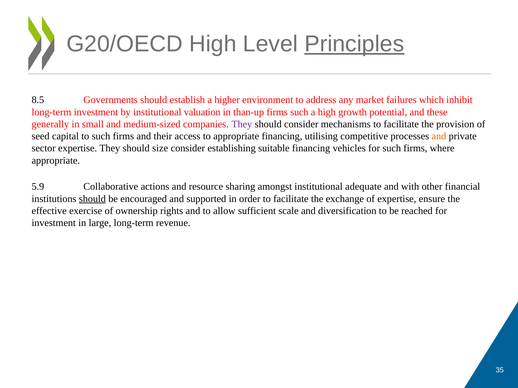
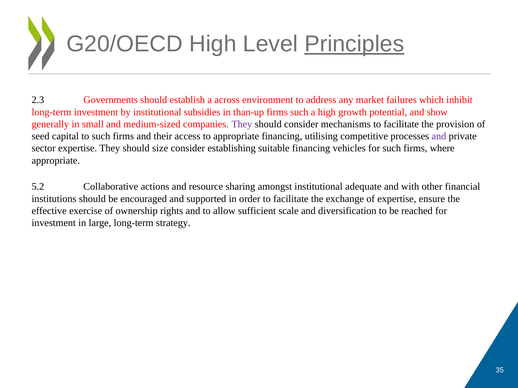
8.5: 8.5 -> 2.3 (38, 100)
higher: higher -> across (227, 100)
valuation: valuation -> subsidies (202, 112)
these: these -> show (437, 112)
and colour: orange -> purple (439, 136)
5.9: 5.9 -> 5.2 (38, 187)
should underline: present -> none (92, 199)
revenue: revenue -> strategy (173, 223)
